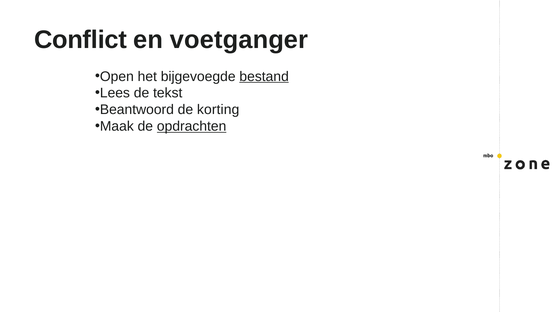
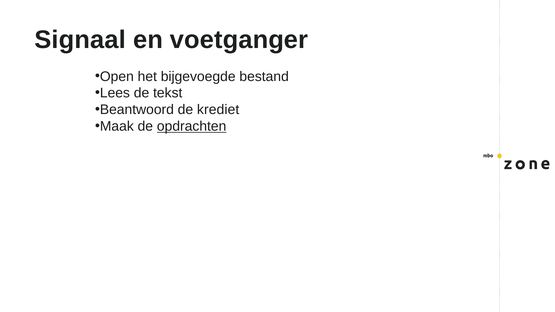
Conflict: Conflict -> Signaal (80, 40)
bestand underline: present -> none (264, 76)
korting: korting -> krediet (218, 110)
